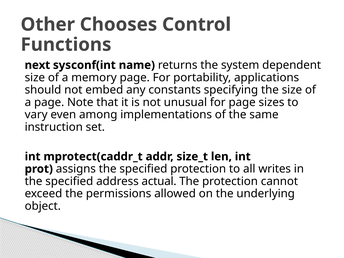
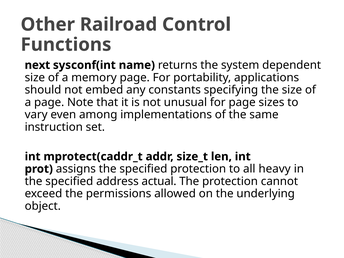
Chooses: Chooses -> Railroad (119, 24)
writes: writes -> heavy (275, 169)
